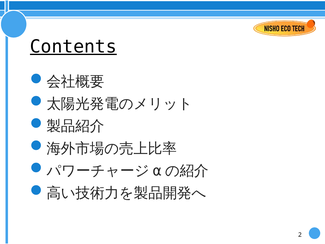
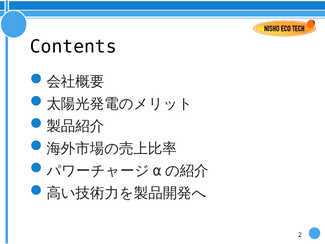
Contents underline: present -> none (73, 47)
